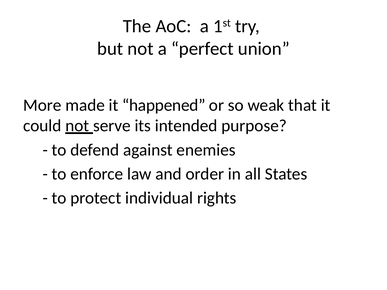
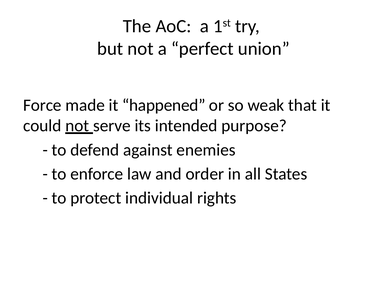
More: More -> Force (42, 105)
